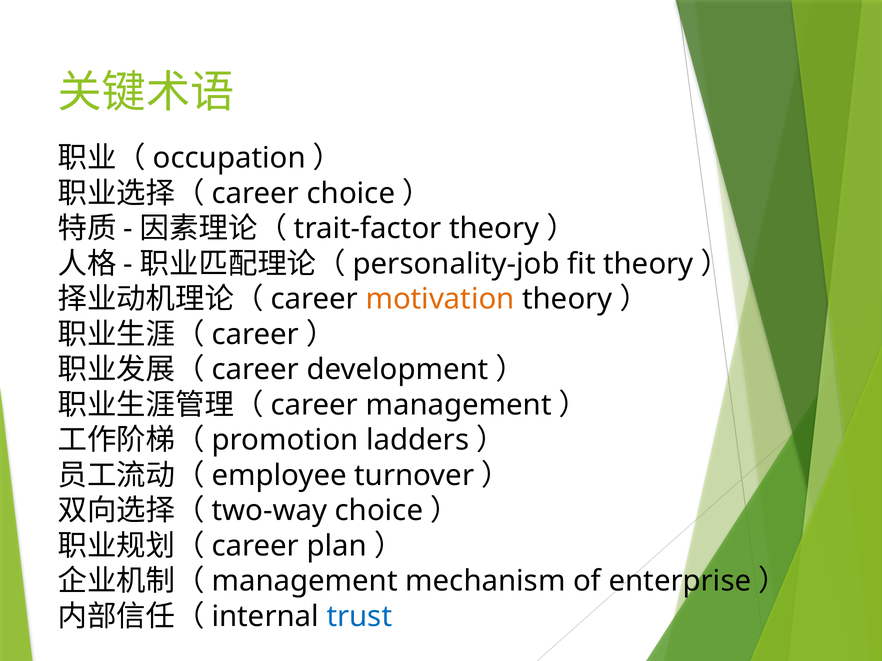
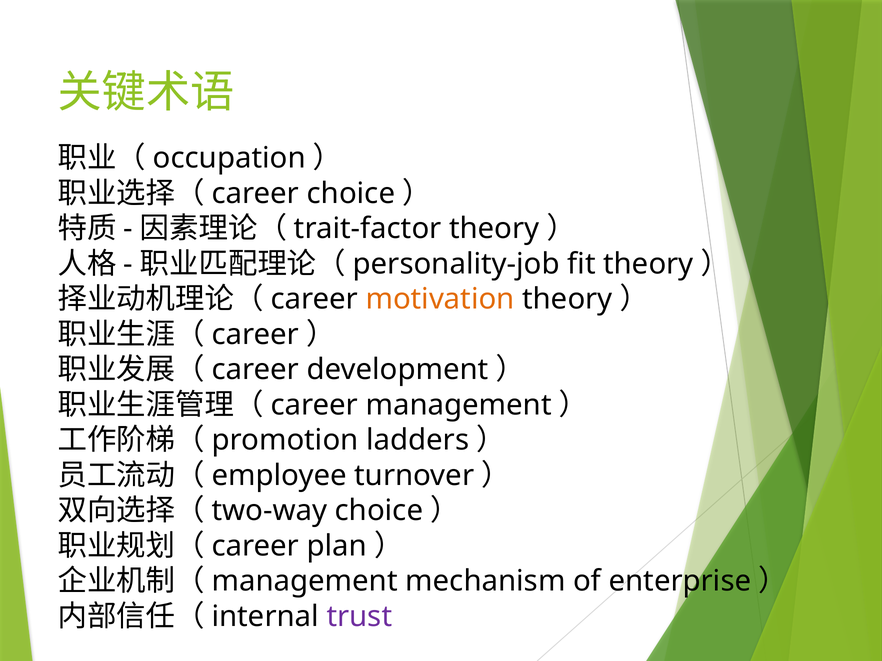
trust colour: blue -> purple (359, 617)
